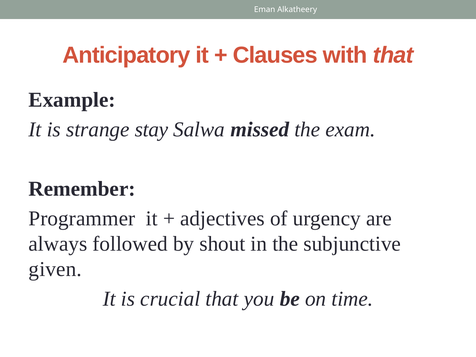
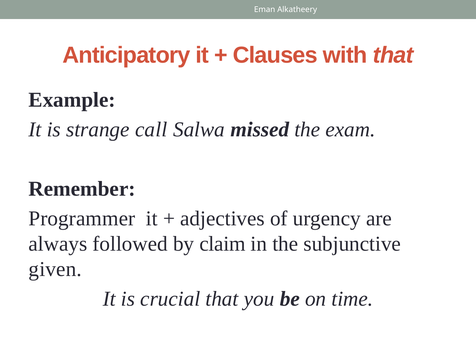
stay: stay -> call (151, 129)
shout: shout -> claim (223, 244)
